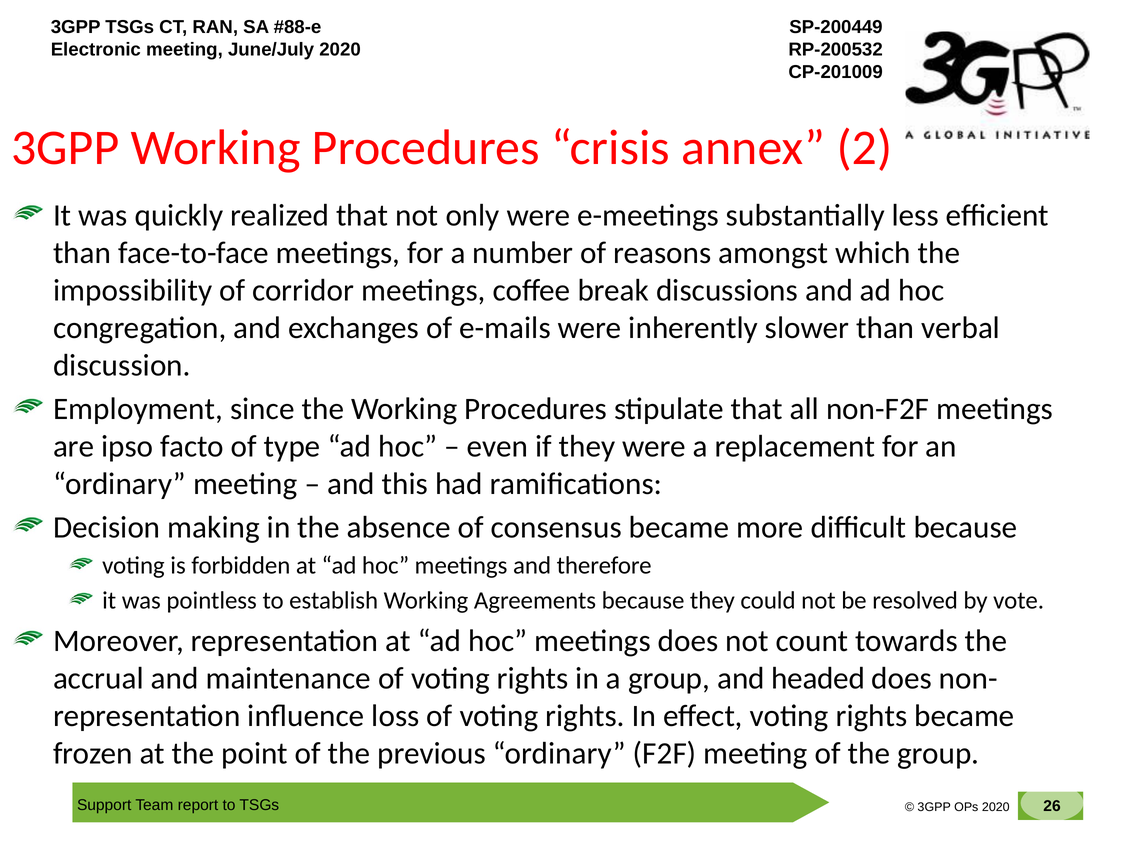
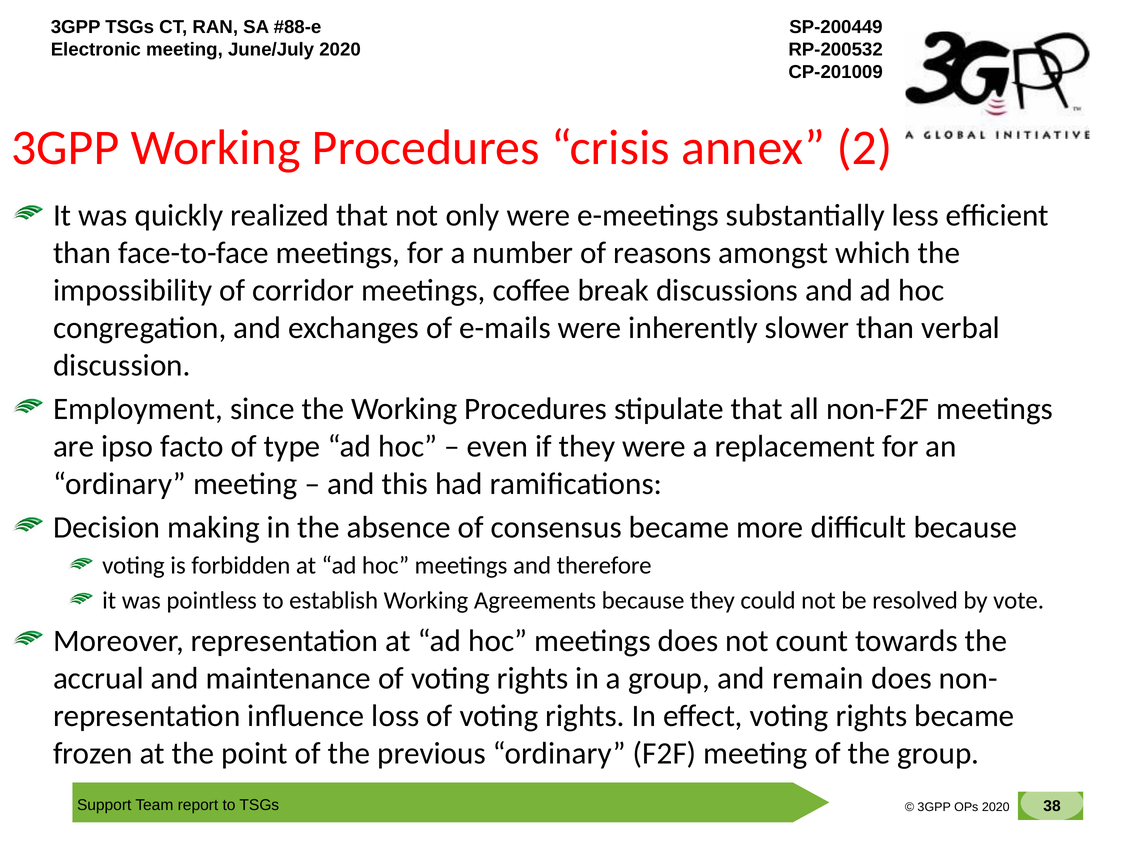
headed: headed -> remain (818, 678)
26: 26 -> 38 (1052, 806)
